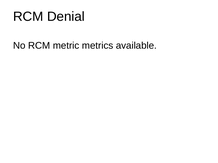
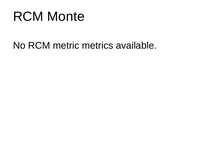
Denial: Denial -> Monte (66, 17)
